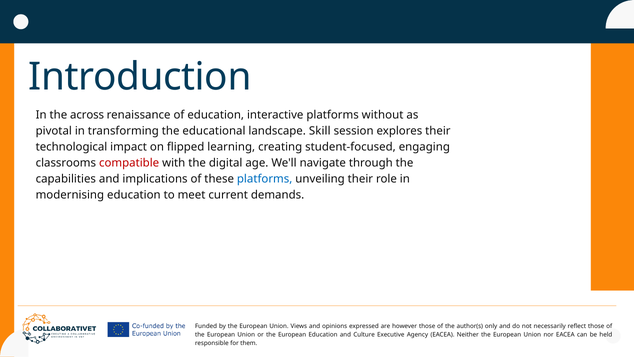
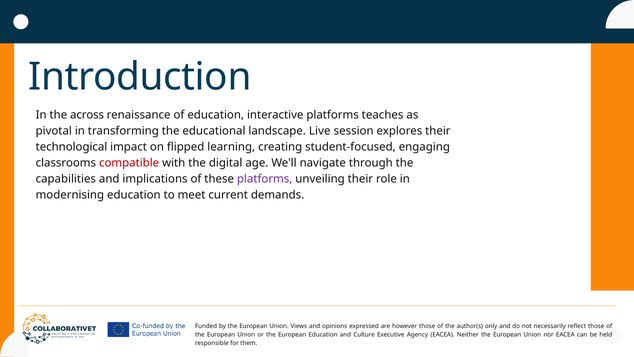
without: without -> teaches (383, 115)
Skill: Skill -> Live (320, 131)
platforms colour: blue -> purple (265, 179)
